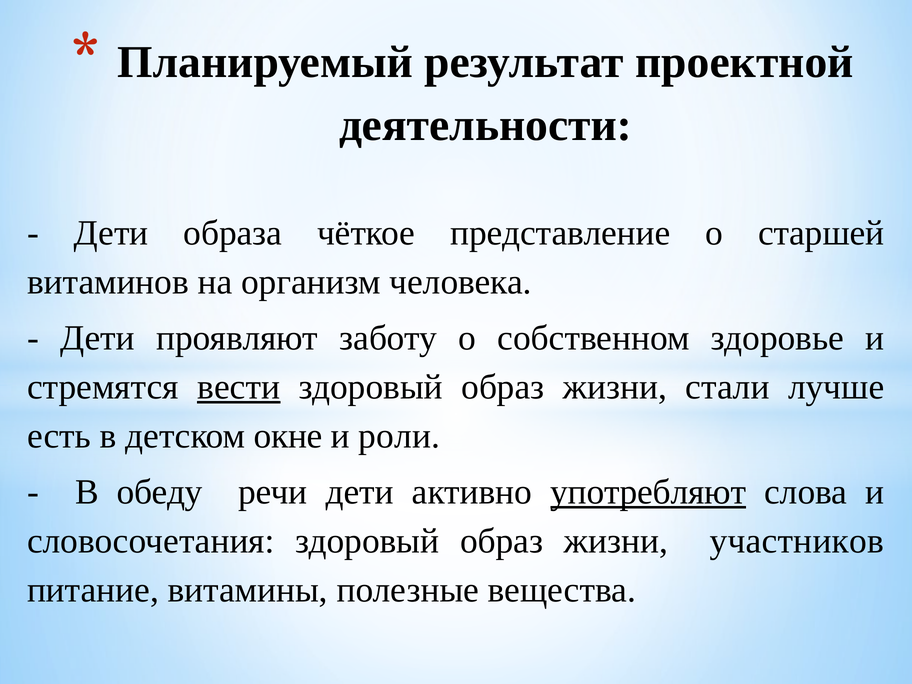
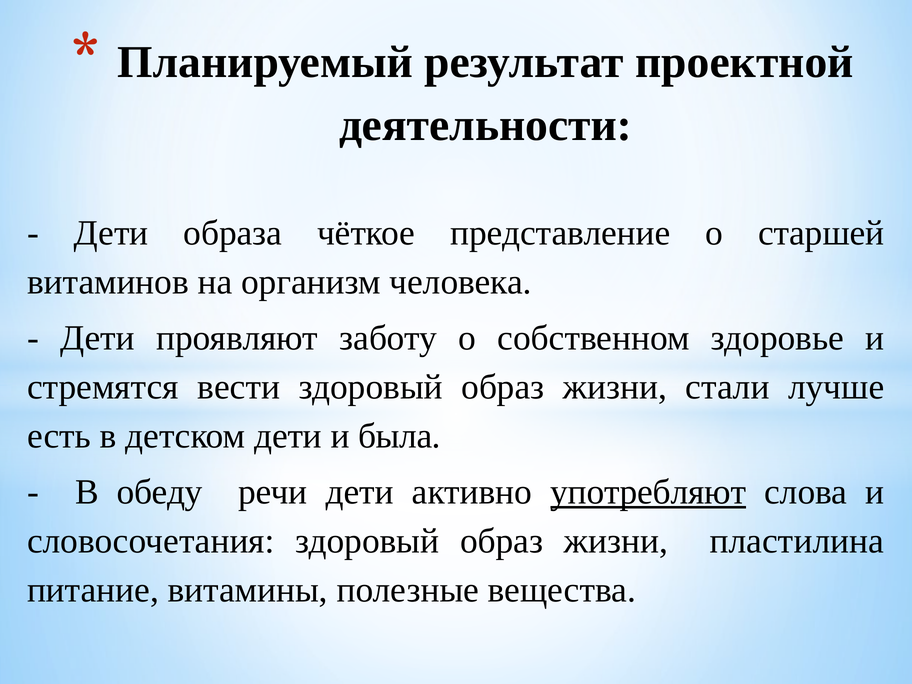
вести underline: present -> none (239, 387)
детском окне: окне -> дети (288, 436)
роли: роли -> была (399, 436)
участников: участников -> пластилина (797, 541)
